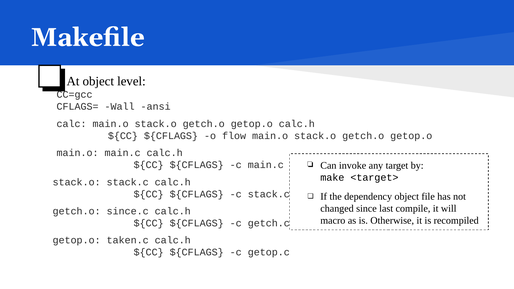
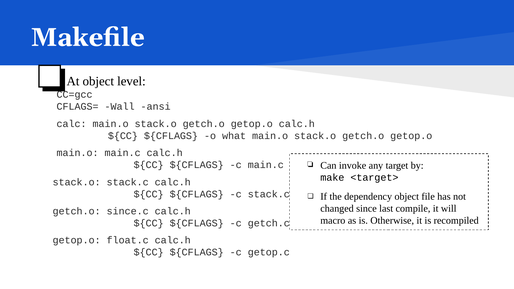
flow: flow -> what (234, 136)
taken.c: taken.c -> float.c (128, 240)
